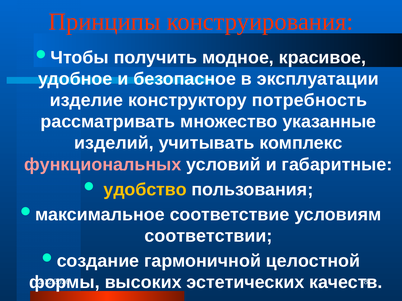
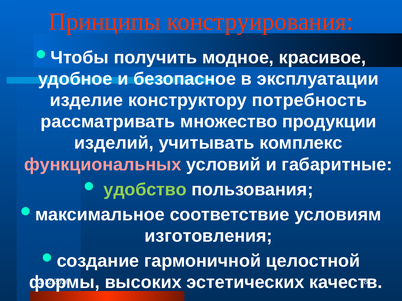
указанные: указанные -> продукции (329, 122)
удобство colour: yellow -> light green (145, 190)
соответствии: соответствии -> изготовления (209, 236)
